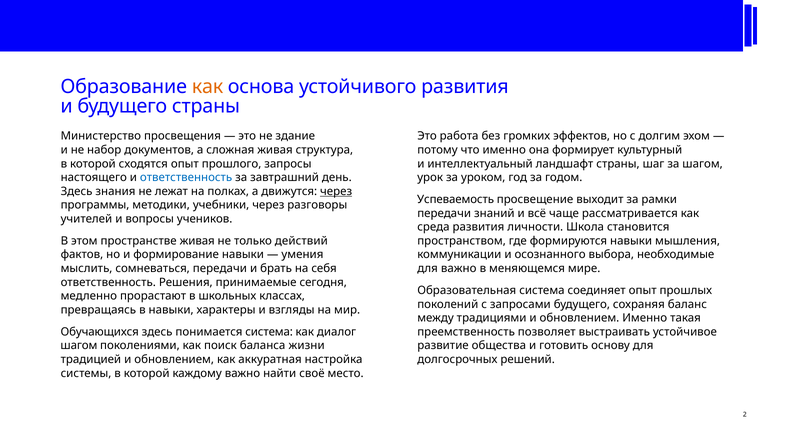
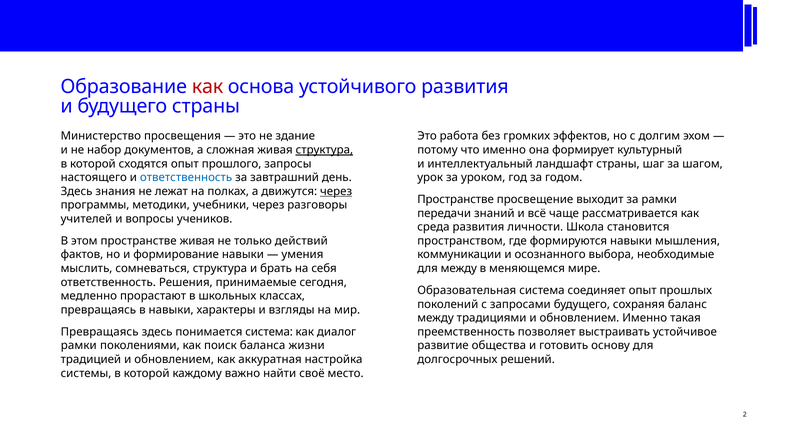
как colour: orange -> red (208, 87)
структура underline: none -> present (324, 150)
Успеваемость: Успеваемость -> Пространстве (456, 200)
сомневаться передачи: передачи -> структура (220, 269)
для важно: важно -> между (459, 269)
Обучающихся: Обучающихся -> Превращаясь (100, 332)
шагом: шагом -> рамки (79, 346)
